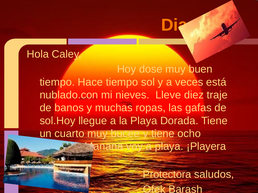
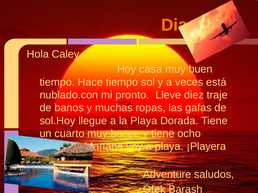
dose: dose -> casa (151, 69)
nieves: nieves -> pronto (132, 95)
Protectora: Protectora -> Adventure (167, 175)
